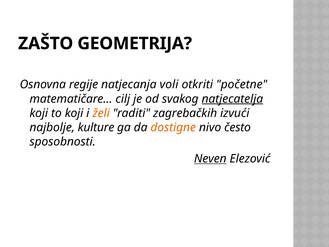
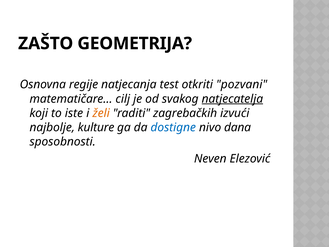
voli: voli -> test (169, 84)
početne: početne -> pozvani (242, 84)
to koji: koji -> iste (74, 113)
dostigne colour: orange -> blue (173, 127)
često: često -> dana (238, 127)
Neven underline: present -> none (210, 158)
